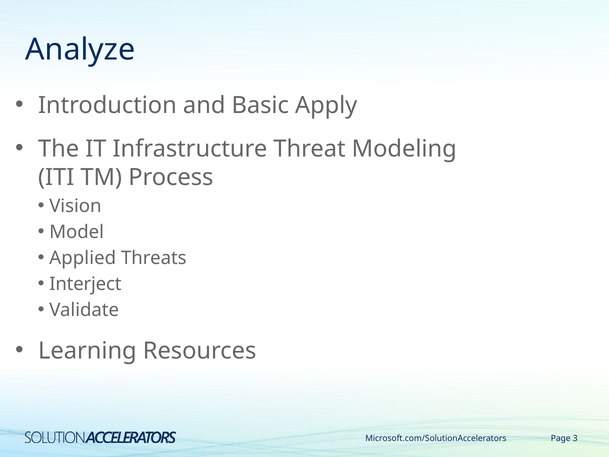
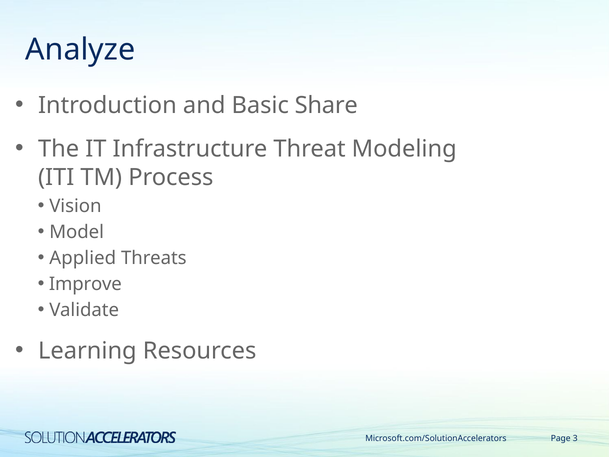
Apply: Apply -> Share (326, 105)
Interject: Interject -> Improve (85, 284)
